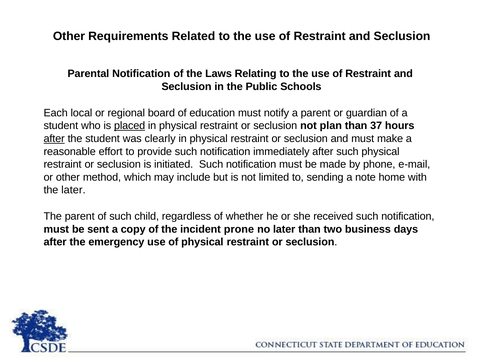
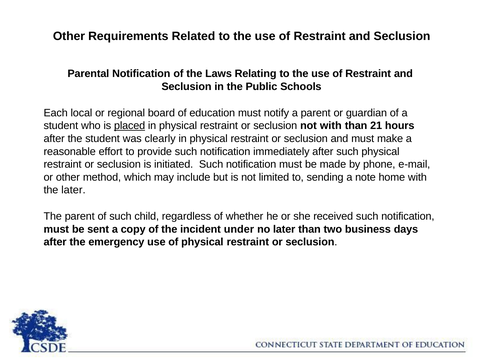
not plan: plan -> with (331, 126)
37: 37 -> 21 (376, 126)
after underline: present -> none (54, 138)
prone: prone -> under (239, 229)
